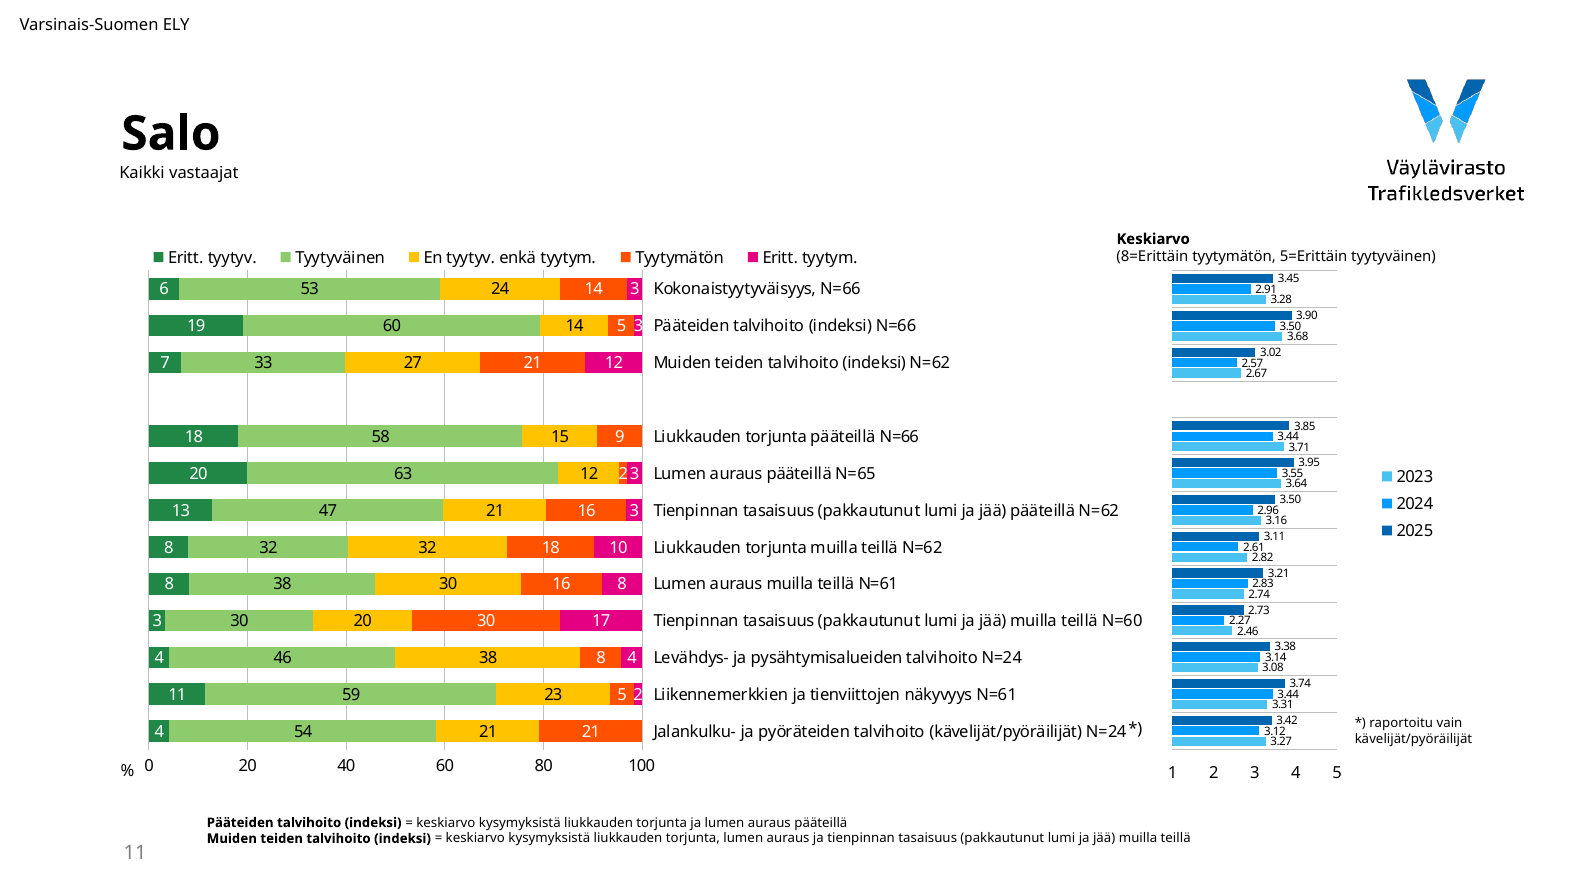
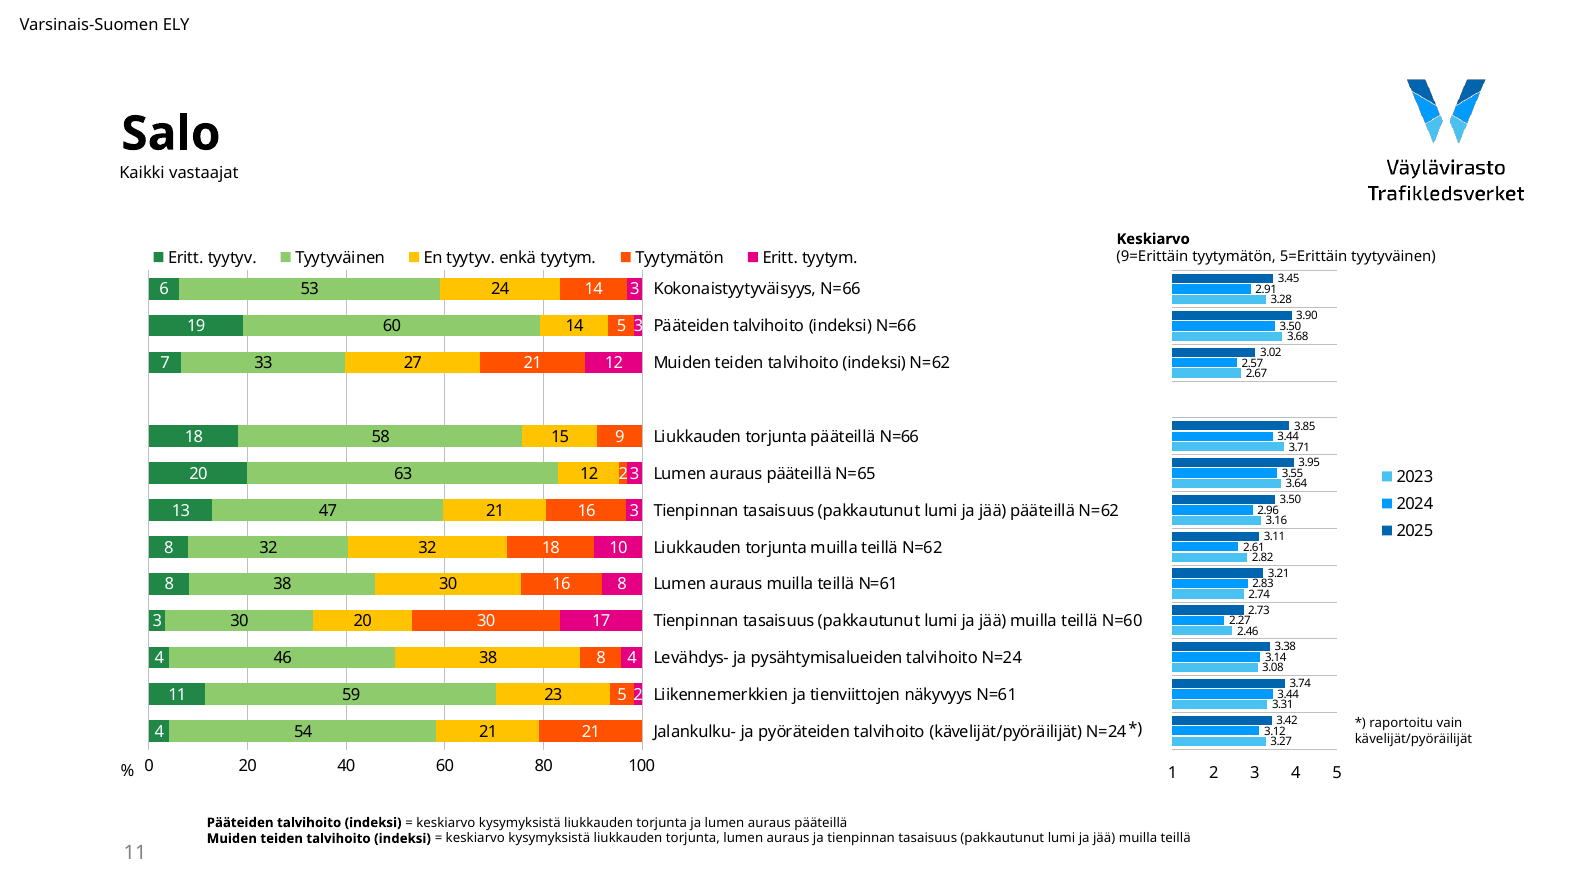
8=Erittäin: 8=Erittäin -> 9=Erittäin (1152, 257)
